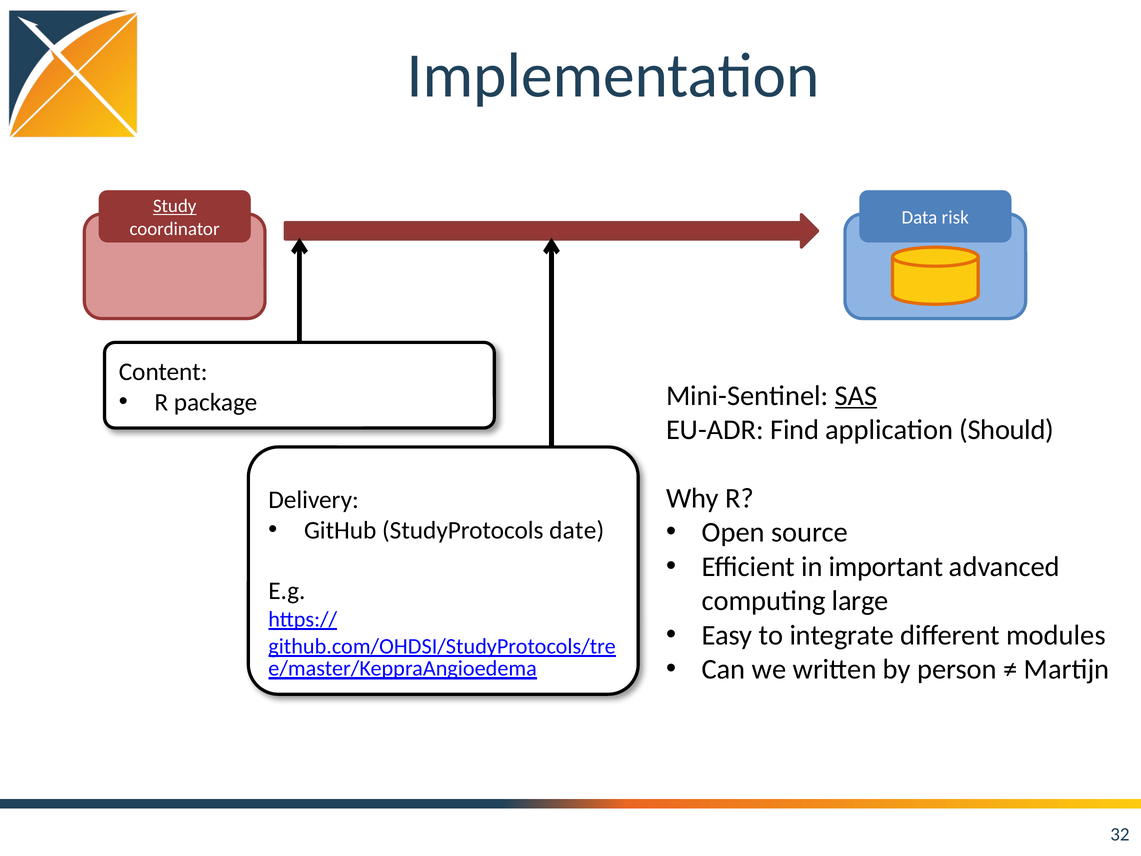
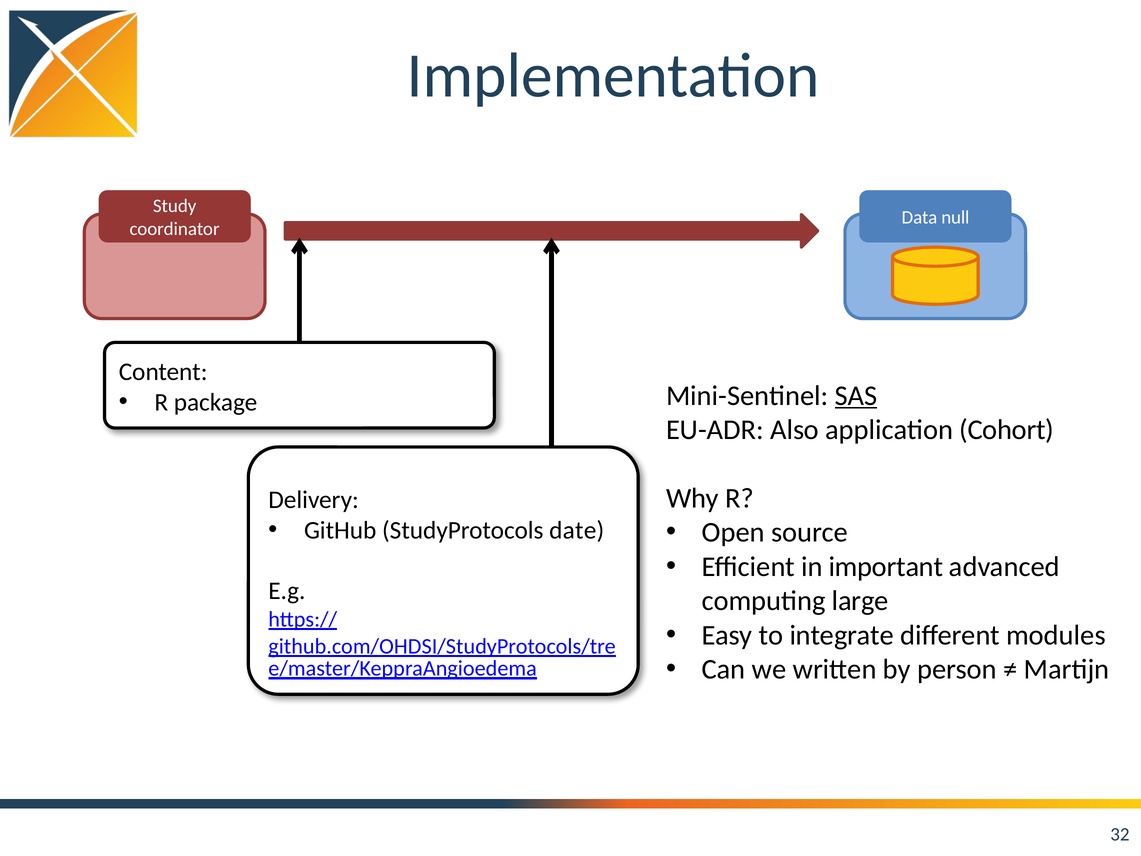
Study underline: present -> none (175, 206)
risk: risk -> null (955, 218)
Find: Find -> Also (795, 430)
Should: Should -> Cohort (1007, 430)
